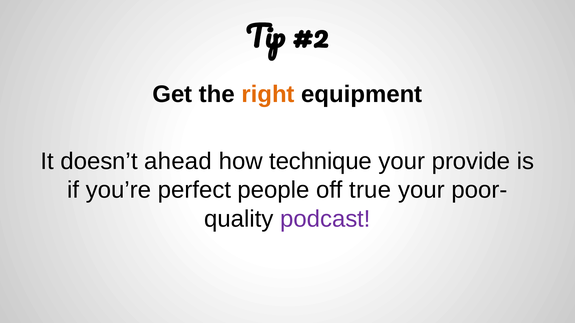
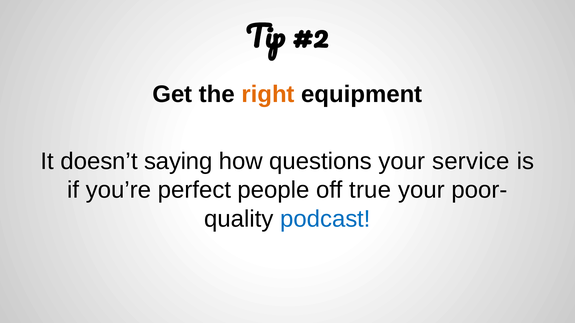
ahead: ahead -> saying (178, 162)
technique: technique -> questions (321, 162)
provide: provide -> service (471, 162)
podcast colour: purple -> blue (325, 219)
